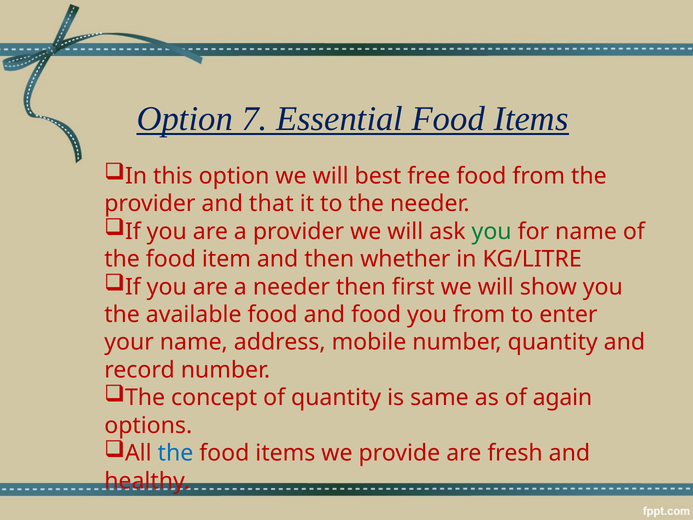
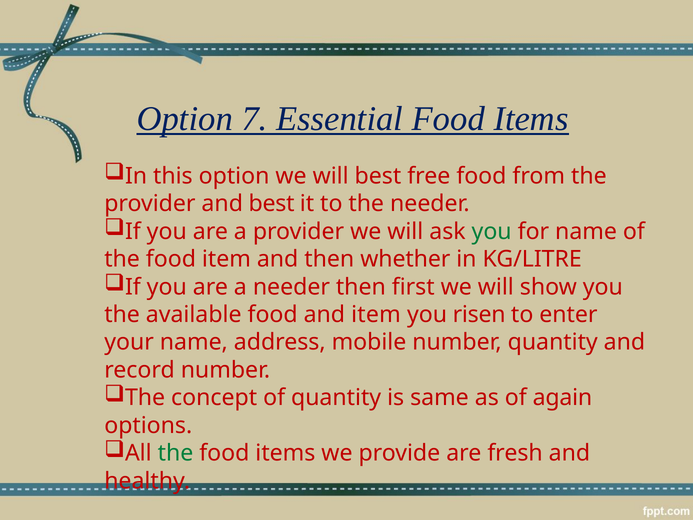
and that: that -> best (272, 204)
and food: food -> item (376, 314)
you from: from -> risen (479, 314)
the colour: blue -> green (175, 453)
